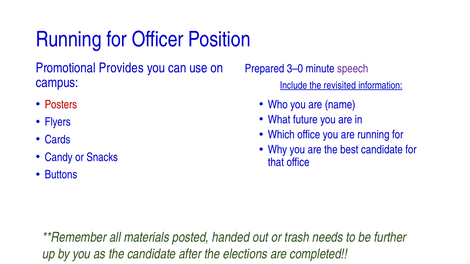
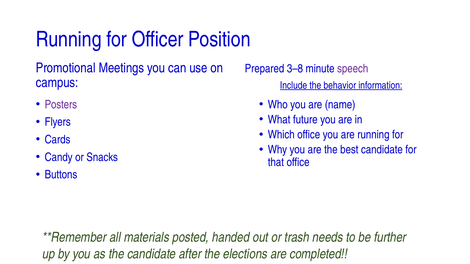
Provides: Provides -> Meetings (121, 68)
3–0: 3–0 -> 3–8 (295, 69)
revisited: revisited -> behavior (340, 86)
Posters colour: red -> purple (61, 105)
